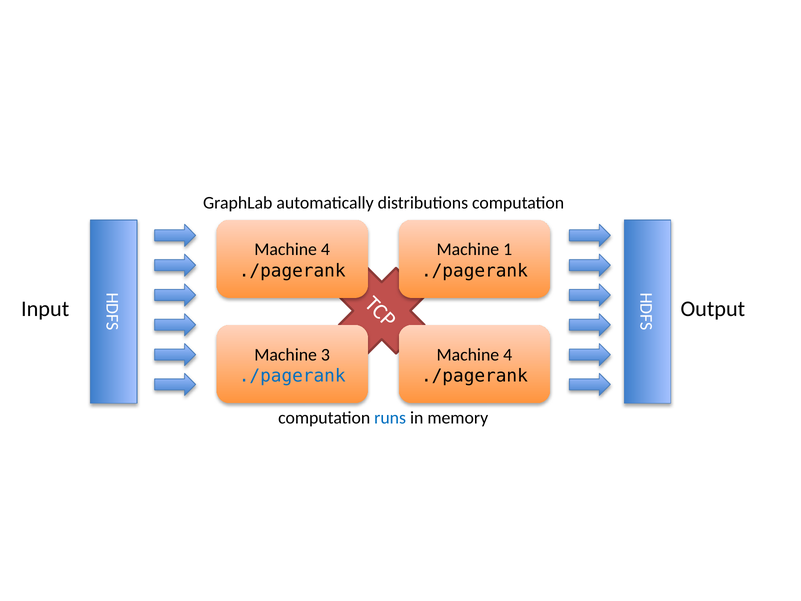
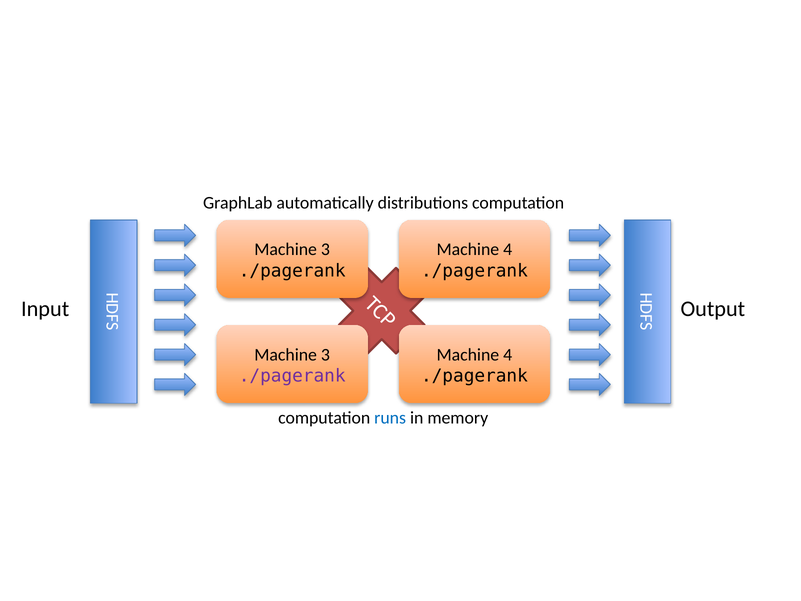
4: 4 -> 3 (325, 249)
1: 1 -> 4 (508, 249)
./pagerank colour: blue -> purple (292, 376)
